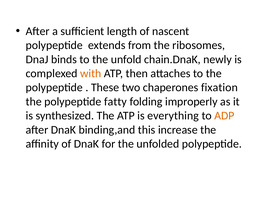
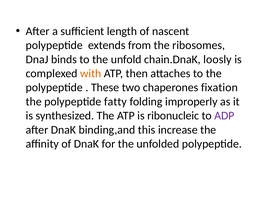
newly: newly -> loosly (218, 59)
everything: everything -> ribonucleic (173, 116)
ADP colour: orange -> purple (224, 116)
